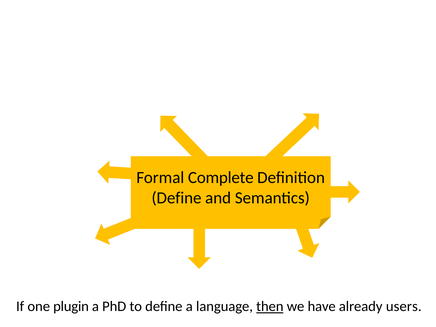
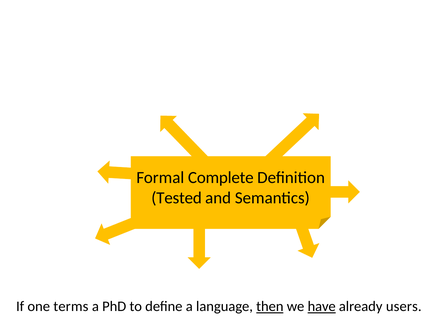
Define: Define -> Tested (177, 198)
plugin: plugin -> terms (71, 307)
have underline: none -> present (322, 307)
